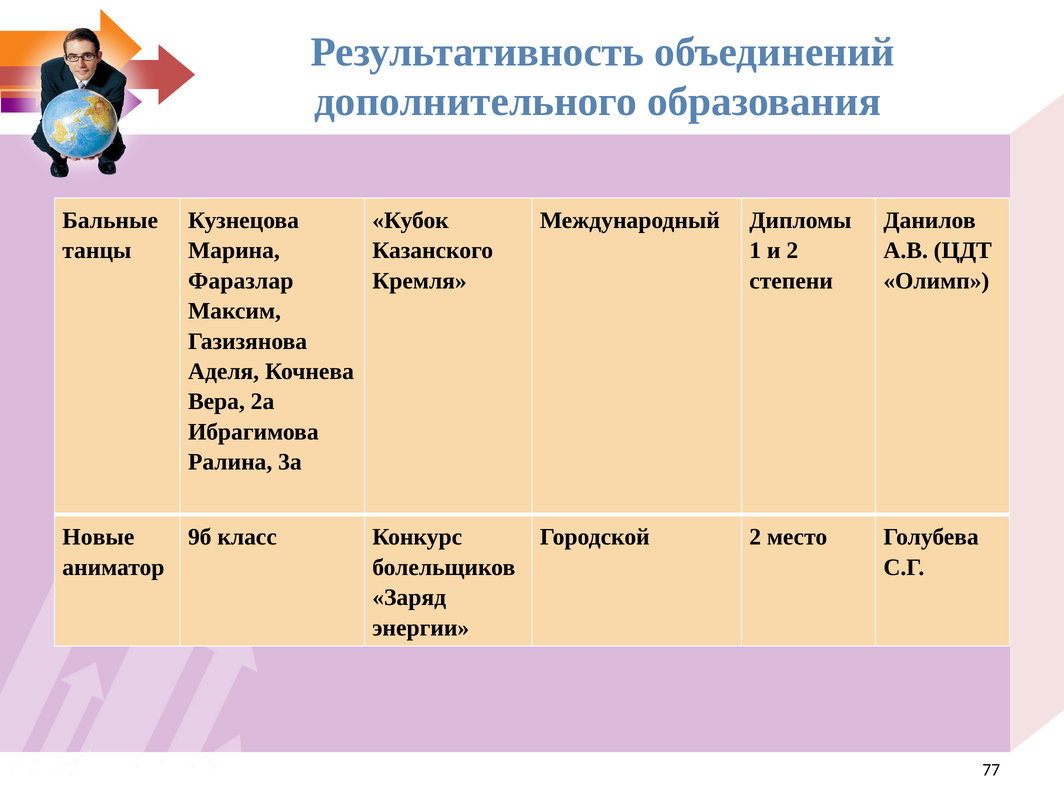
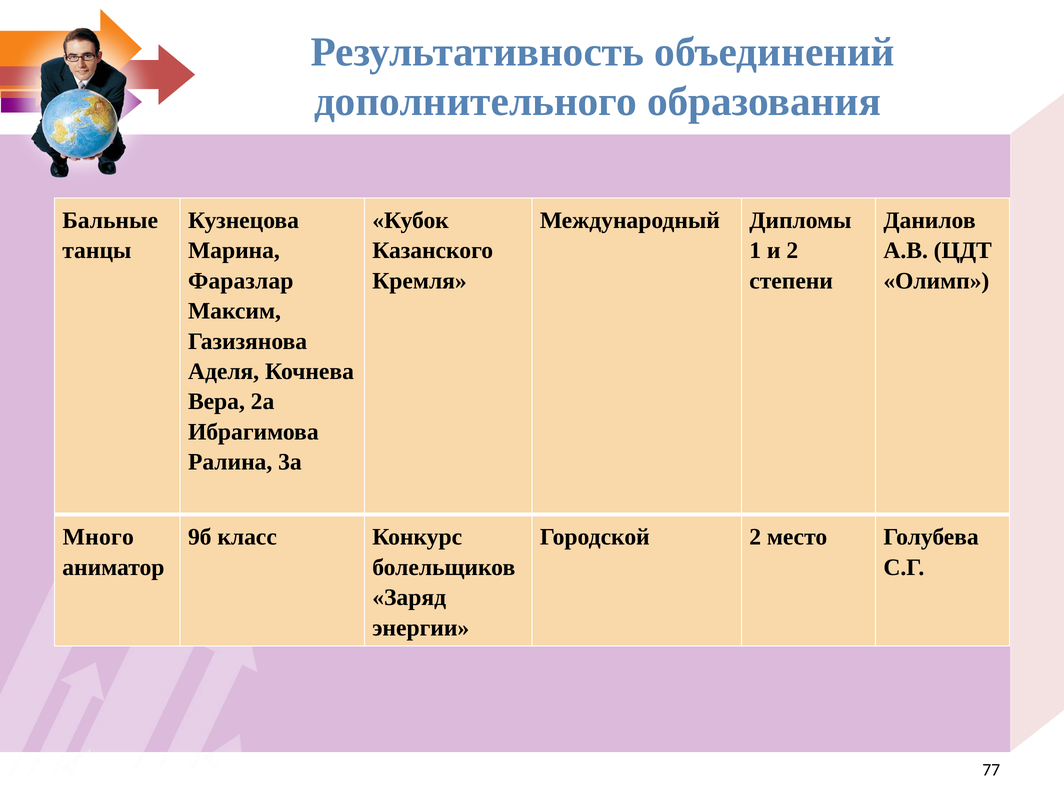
Новые: Новые -> Много (98, 537)
